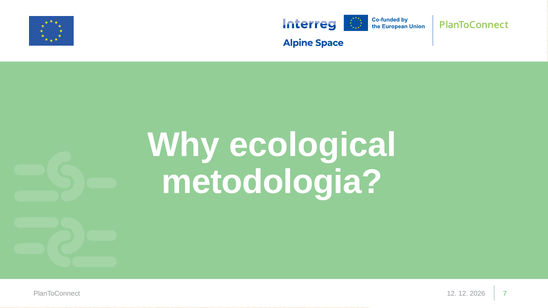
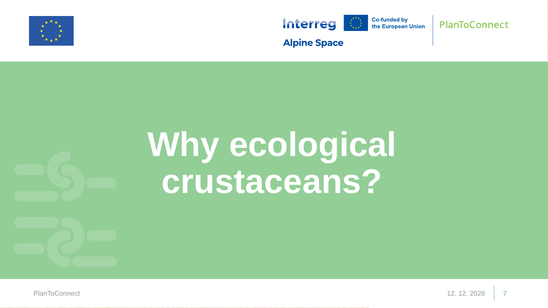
metodologia: metodologia -> crustaceans (272, 182)
